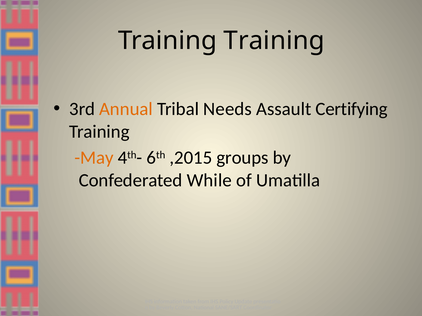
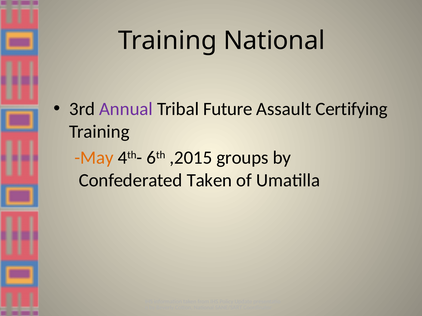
Training Training: Training -> National (274, 41)
Annual colour: orange -> purple (126, 109)
Needs: Needs -> Future (228, 109)
Confederated While: While -> Taken (209, 181)
